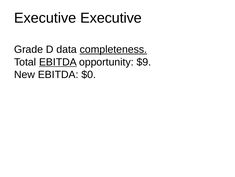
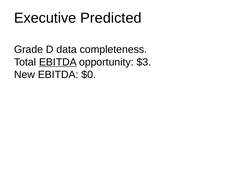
Executive Executive: Executive -> Predicted (111, 18)
completeness underline: present -> none (113, 49)
$9: $9 -> $3 (144, 62)
